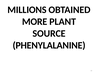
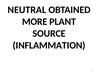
MILLIONS: MILLIONS -> NEUTRAL (27, 10)
PHENYLALANINE: PHENYLALANINE -> INFLAMMATION (49, 45)
